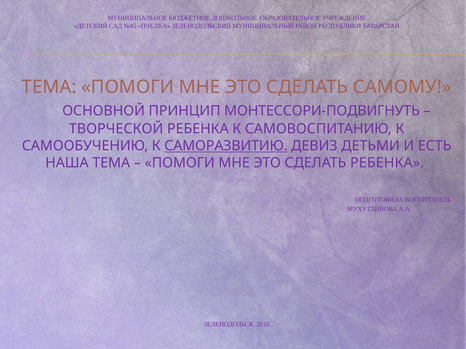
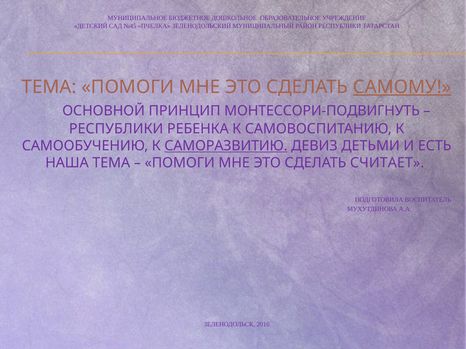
САМОМУ underline: none -> present (402, 87)
ТВОРЧЕСКОЙ: ТВОРЧЕСКОЙ -> РЕСПУБЛИКИ (116, 129)
СДЕЛАТЬ РЕБЕНКА: РЕБЕНКА -> СЧИТАЕТ (387, 163)
